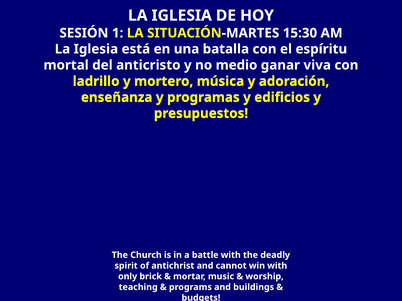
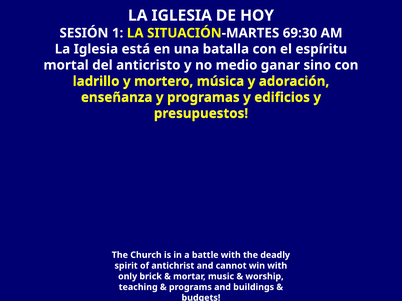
15:30: 15:30 -> 69:30 (300, 33)
viva: viva -> sino (317, 65)
